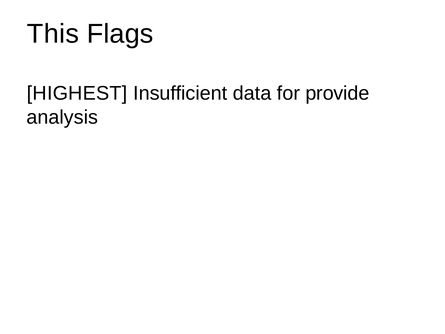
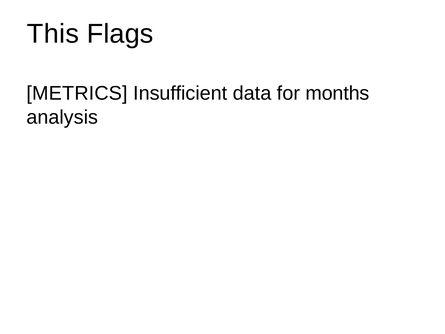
HIGHEST: HIGHEST -> METRICS (77, 93)
provide: provide -> months (337, 93)
